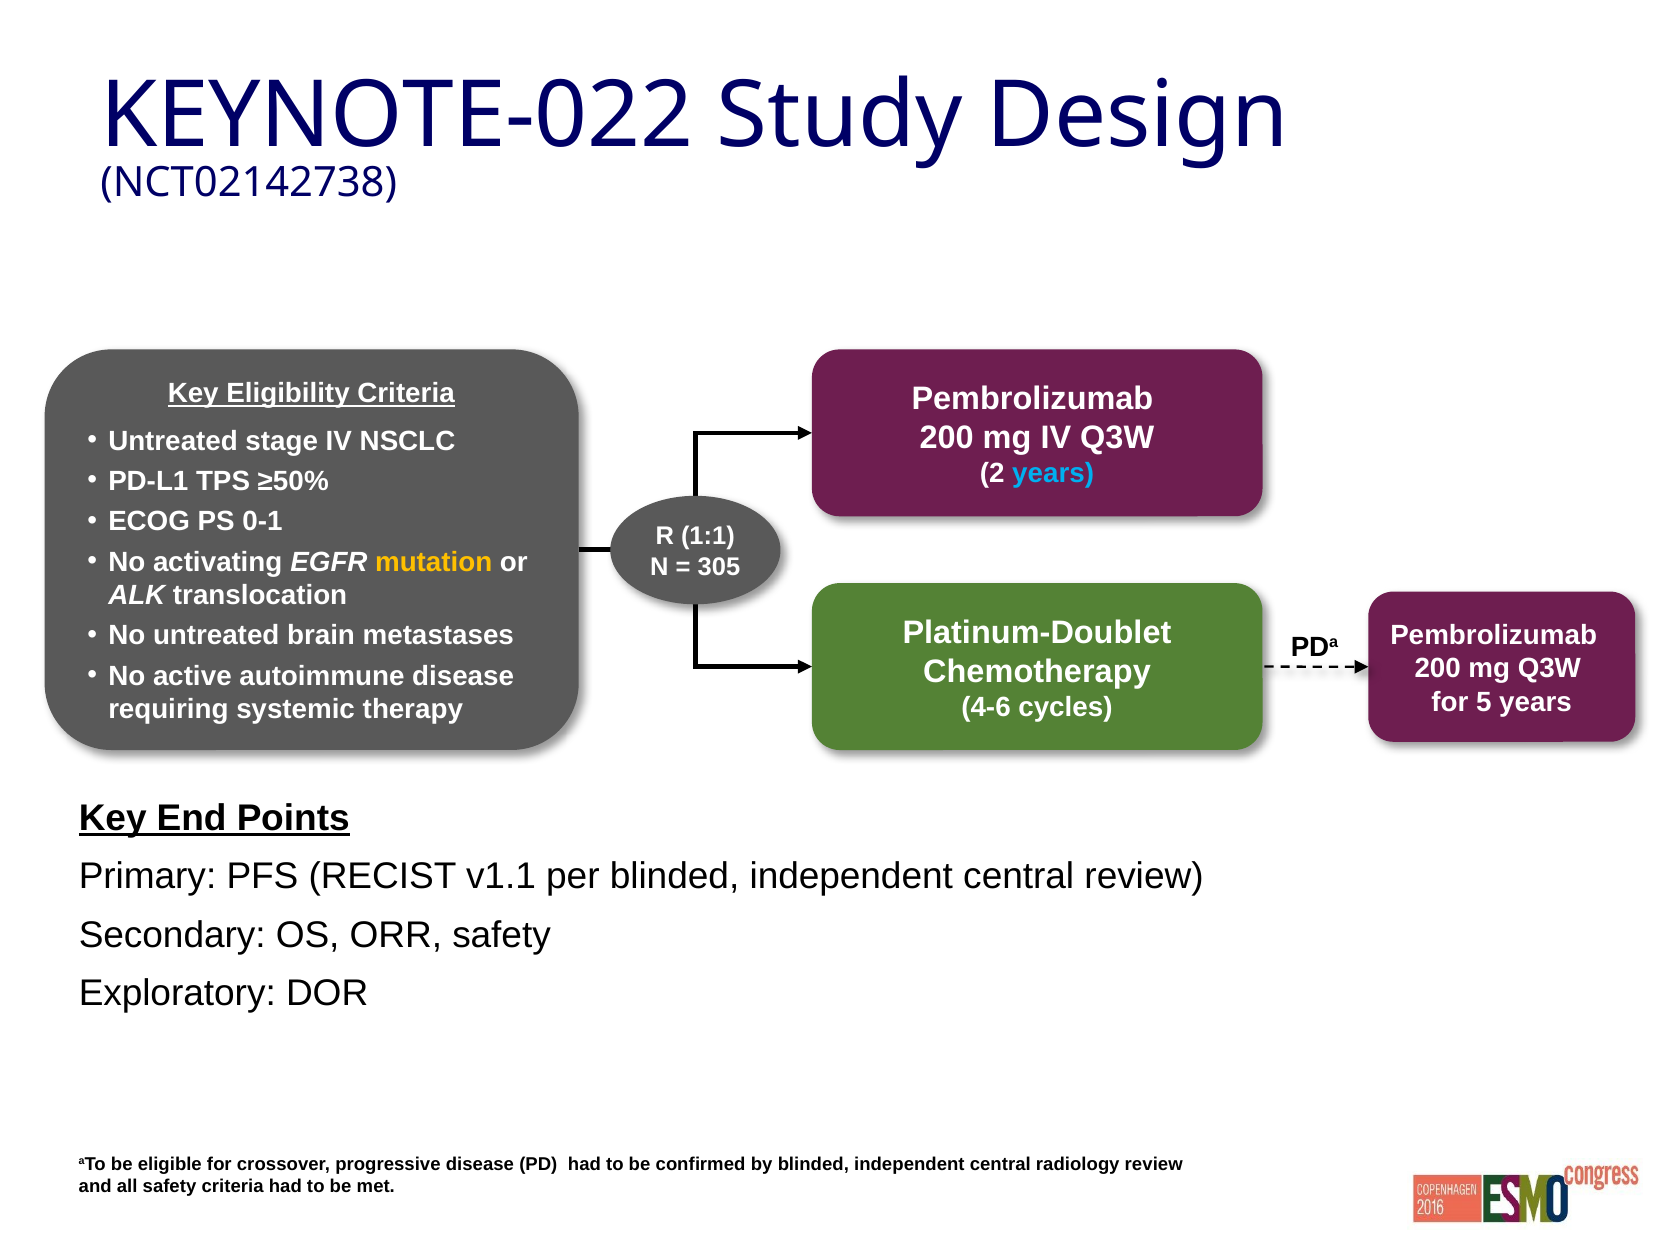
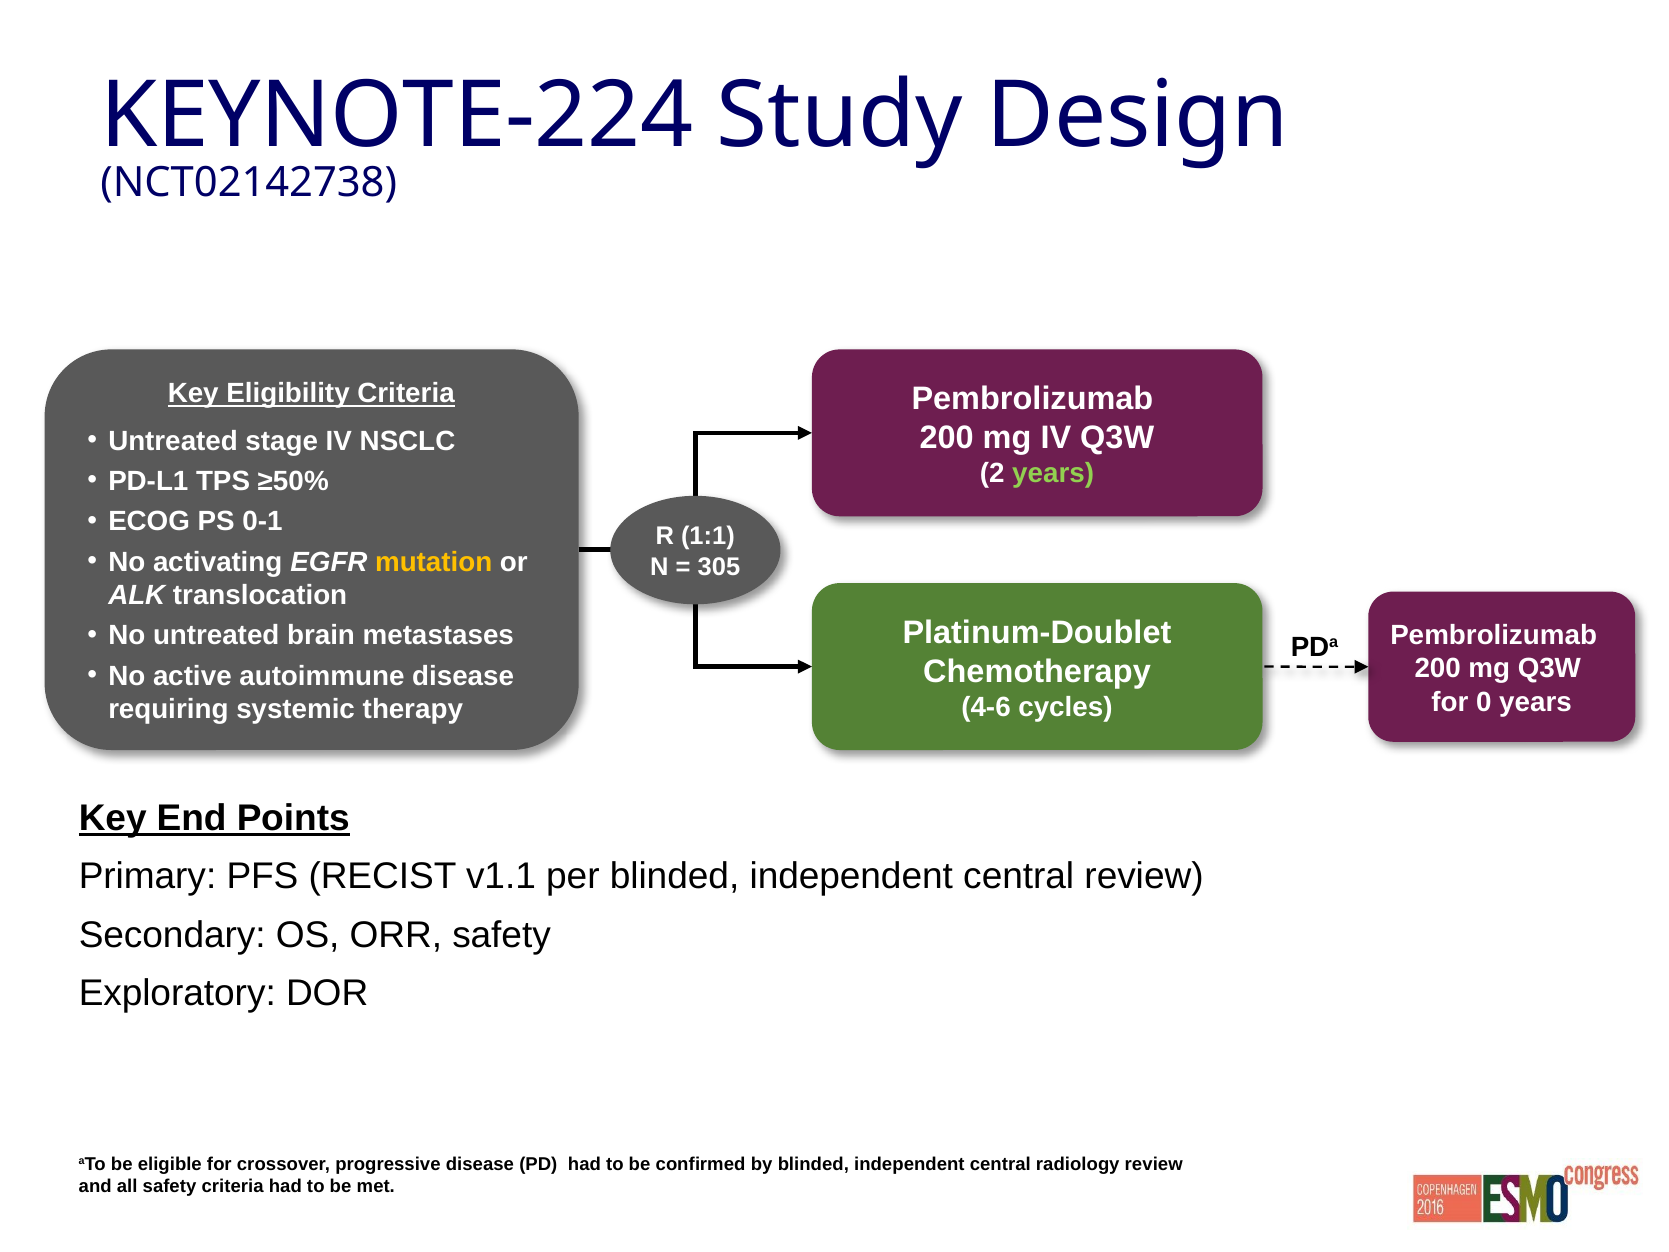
KEYNOTE-022: KEYNOTE-022 -> KEYNOTE-224 (397, 116)
years colour: light blue -> light green (1053, 474)
5: 5 -> 0 (1484, 702)
